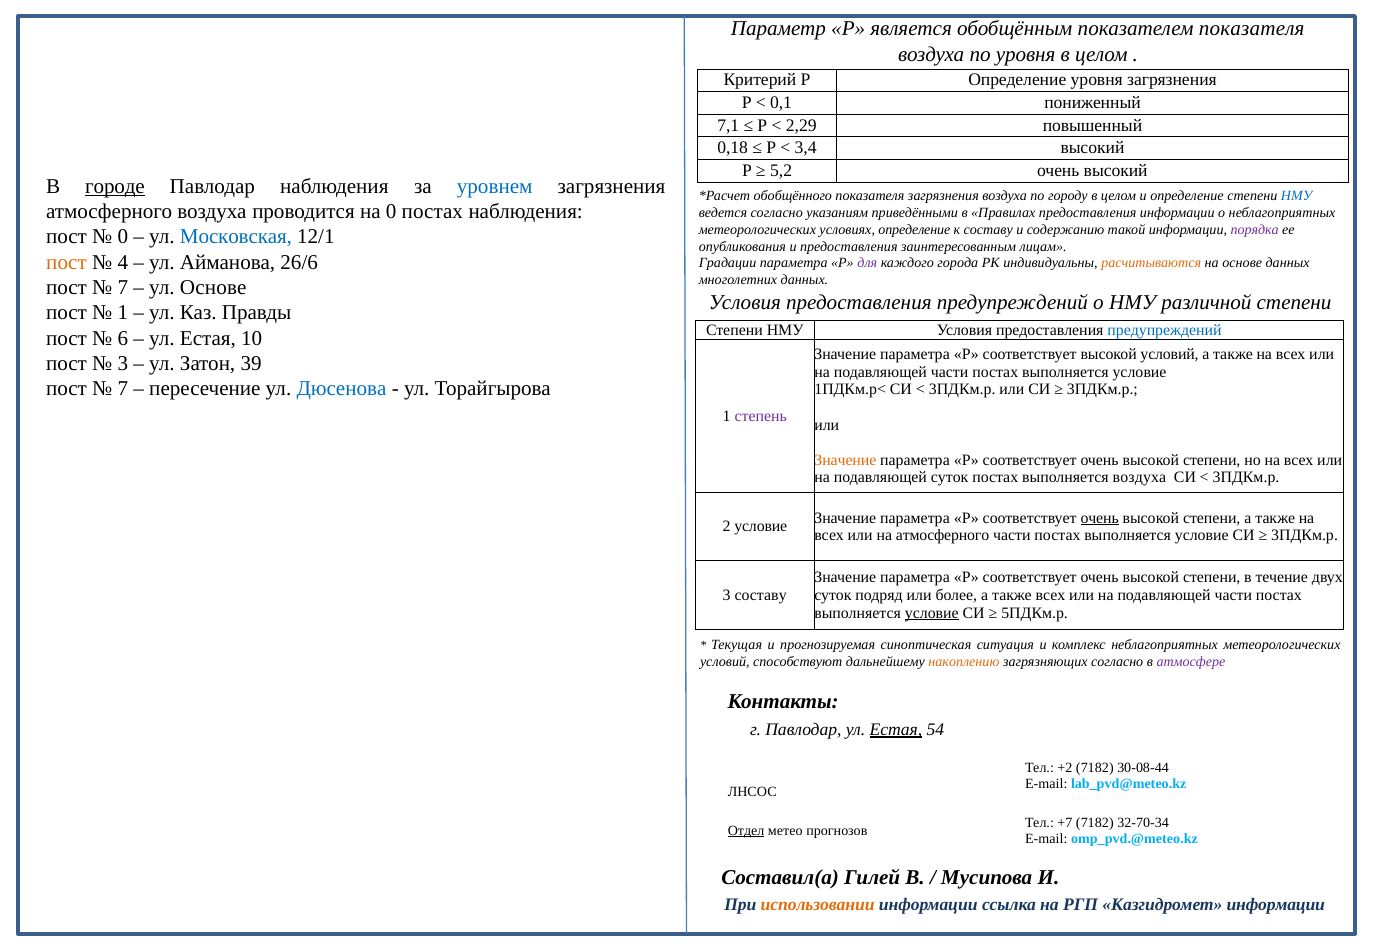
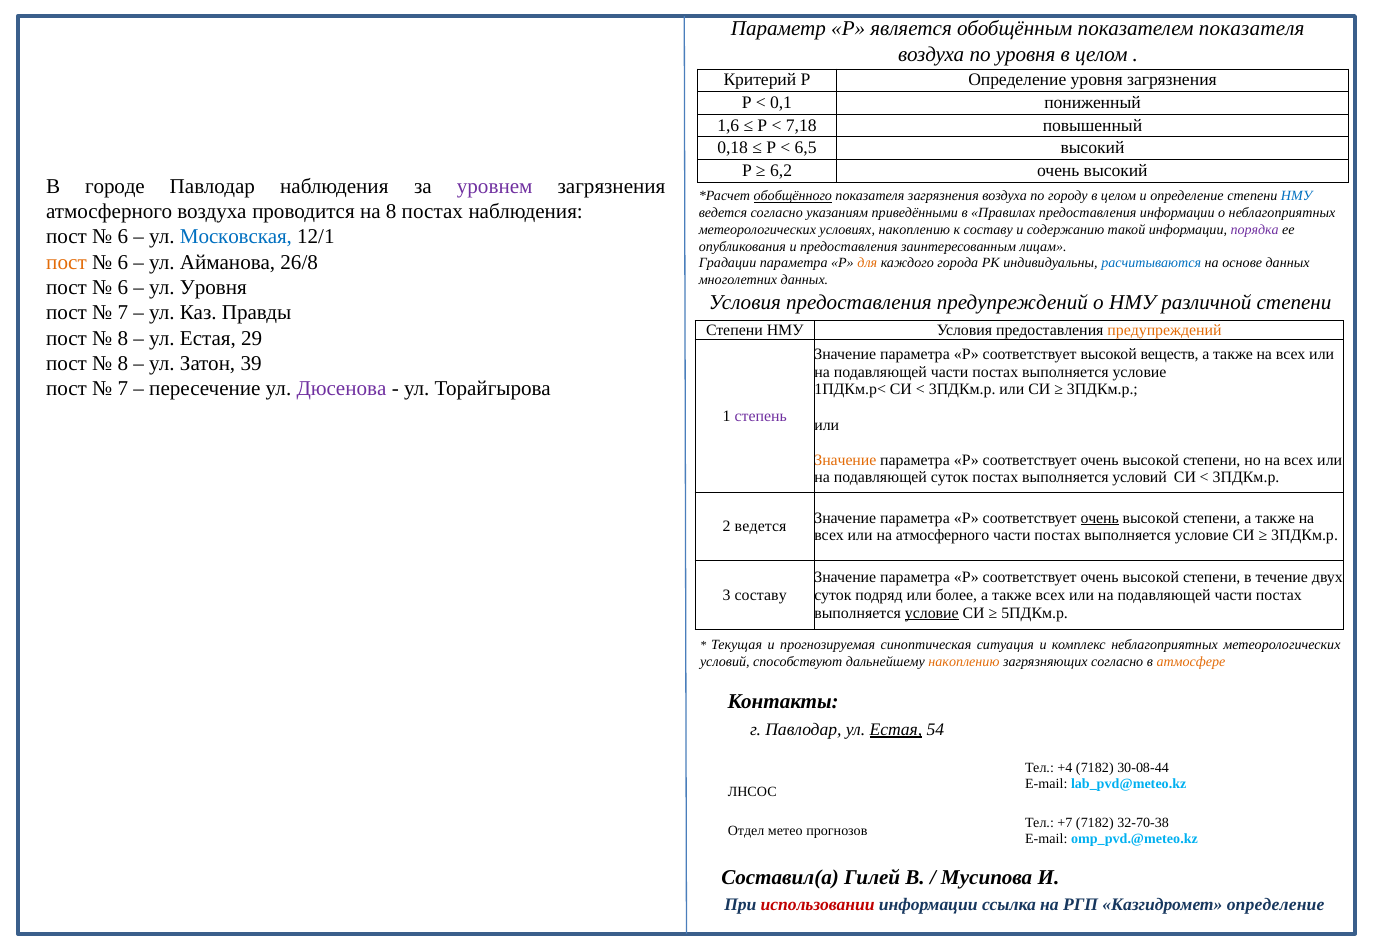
7,1: 7,1 -> 1,6 (728, 125)
2,29: 2,29 -> 7,18 (801, 125)
3,4: 3,4 -> 6,5 (806, 148)
5,2: 5,2 -> 6,2 (781, 171)
городе underline: present -> none (115, 186)
уровнем colour: blue -> purple (495, 186)
обобщённого underline: none -> present (793, 196)
на 0: 0 -> 8 (391, 212)
условиях определение: определение -> накоплению (914, 230)
0: 0 -> 6 (123, 237)
4: 4 -> 6 (123, 262)
26/6: 26/6 -> 26/8 (299, 262)
для colour: purple -> orange (867, 263)
расчитываются colour: orange -> blue (1151, 263)
7: 7 -> 6 (123, 288)
ул Основе: Основе -> Уровня (213, 288)
1: 1 -> 7 (123, 313)
предупреждений colour: blue -> orange (1164, 330)
6: 6 -> 8 (123, 338)
10: 10 -> 29 (252, 338)
высокой условий: условий -> веществ (1170, 355)
3: 3 -> 8 (123, 364)
Дюсенова colour: blue -> purple (341, 389)
выполняется воздуха: воздуха -> условий (1140, 478)
2 условие: условие -> ведется (761, 527)
атмосфере colour: purple -> orange (1191, 662)
+2: +2 -> +4 (1065, 769)
32-70-34: 32-70-34 -> 32-70-38 (1143, 823)
Отдел underline: present -> none (746, 831)
использовании colour: orange -> red (818, 905)
Казгидромет информации: информации -> определение (1276, 905)
